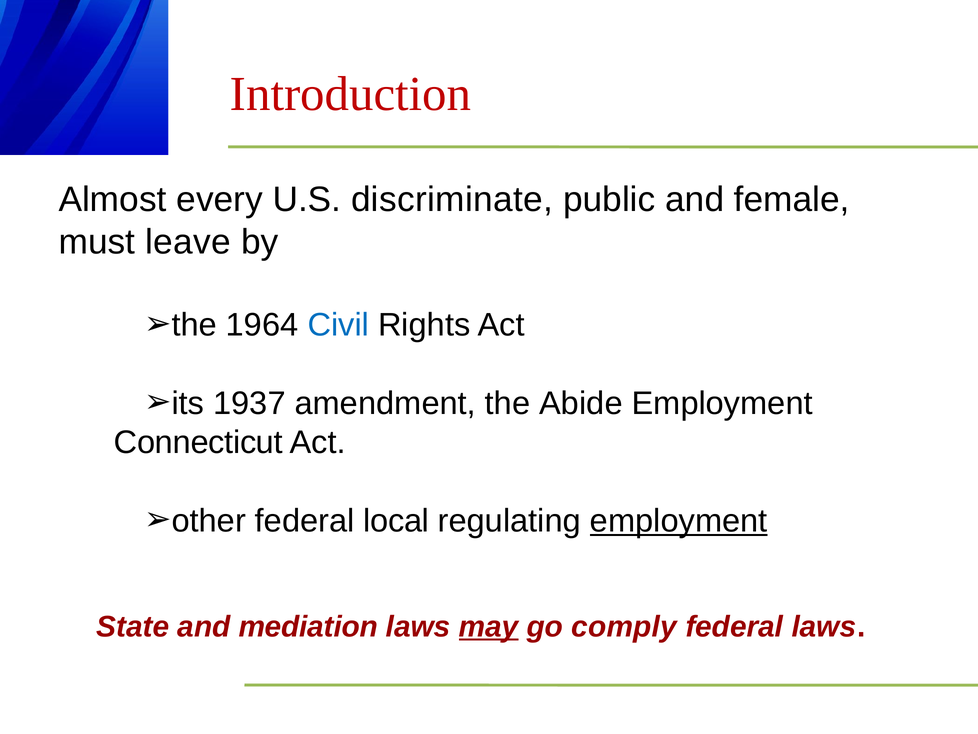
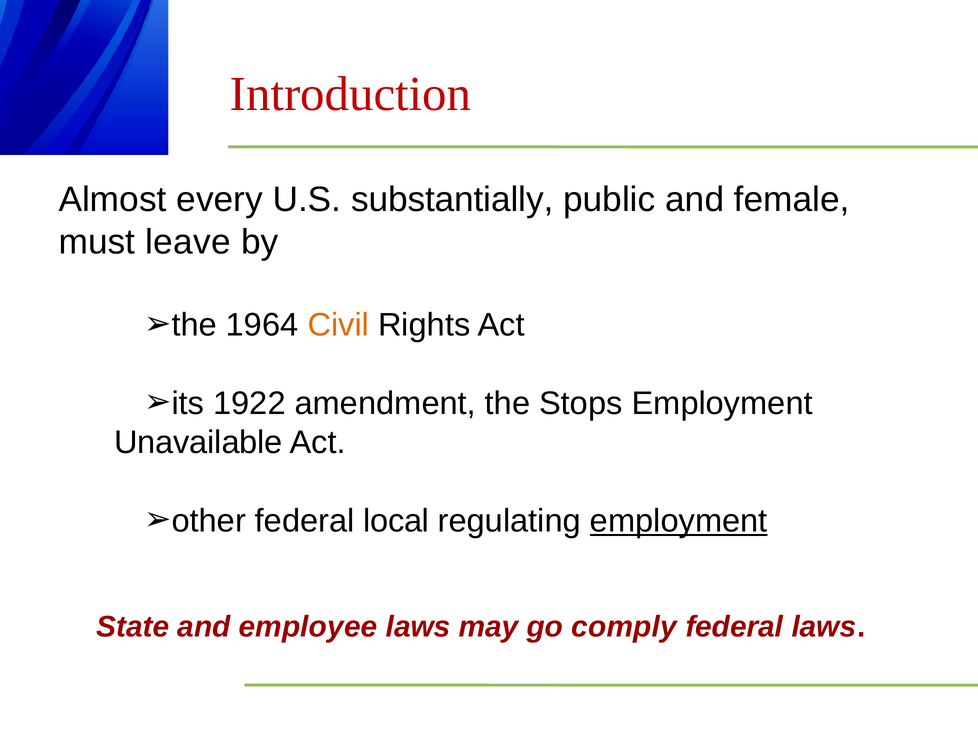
discriminate: discriminate -> substantially (452, 200)
Civil colour: blue -> orange (338, 325)
1937: 1937 -> 1922 (249, 403)
Abide: Abide -> Stops (581, 403)
Connecticut: Connecticut -> Unavailable (198, 442)
mediation: mediation -> employee (308, 626)
may underline: present -> none (489, 626)
